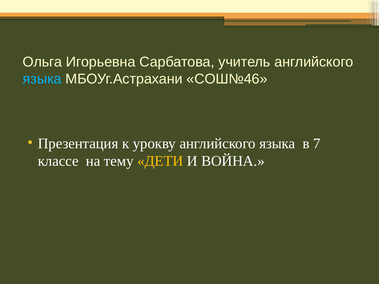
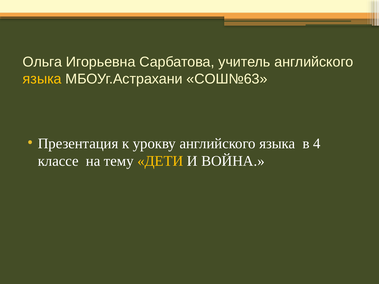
языка colour: light blue -> yellow (42, 79)
СОШ№46: СОШ№46 -> СОШ№63 (227, 79)
7: 7 -> 4 (317, 144)
